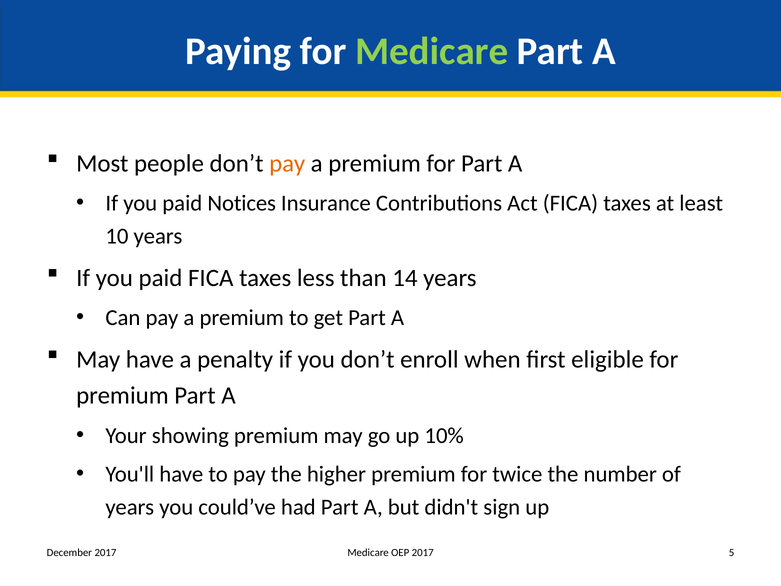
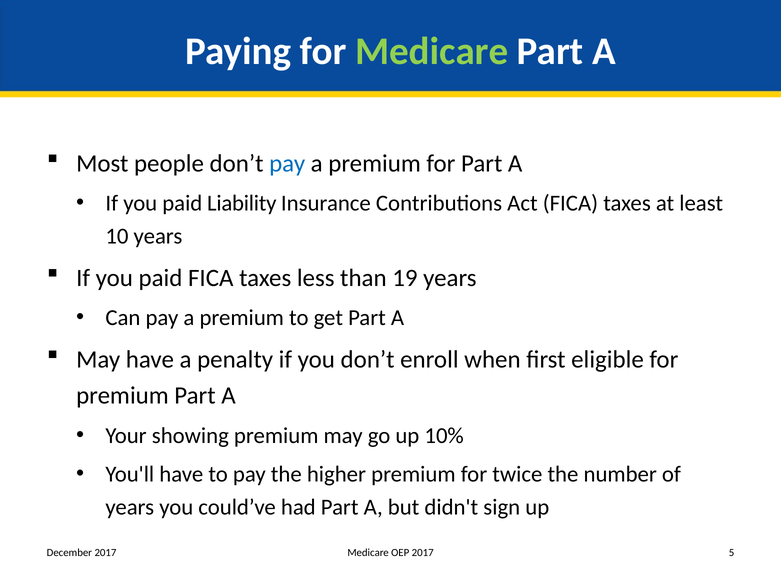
pay colour: orange -> blue (287, 163)
Notices: Notices -> Liability (242, 203)
14: 14 -> 19 (405, 278)
